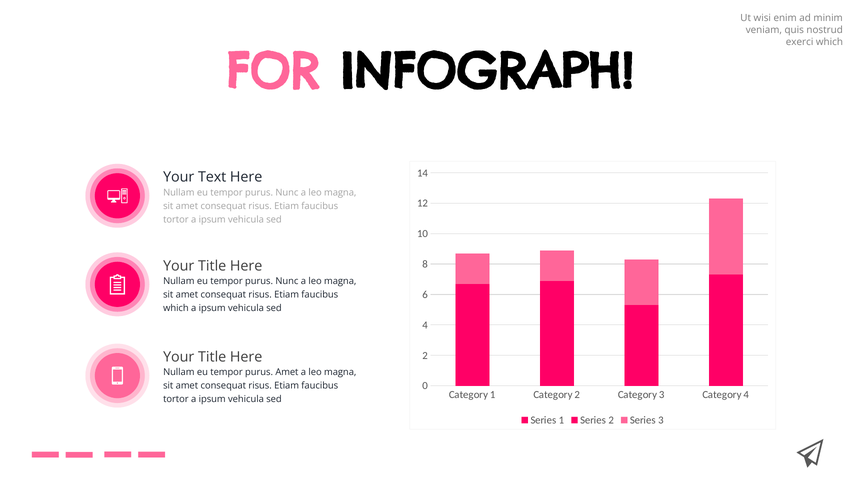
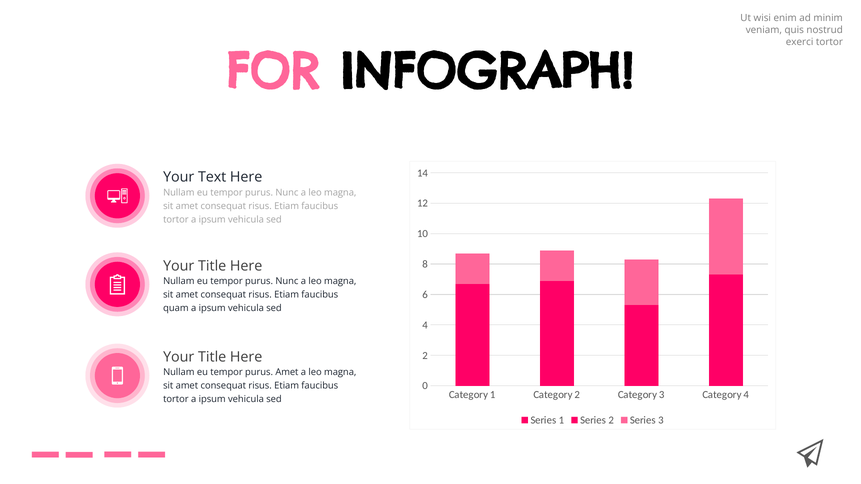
exerci which: which -> tortor (829, 42)
which: which -> quam (176, 308)
